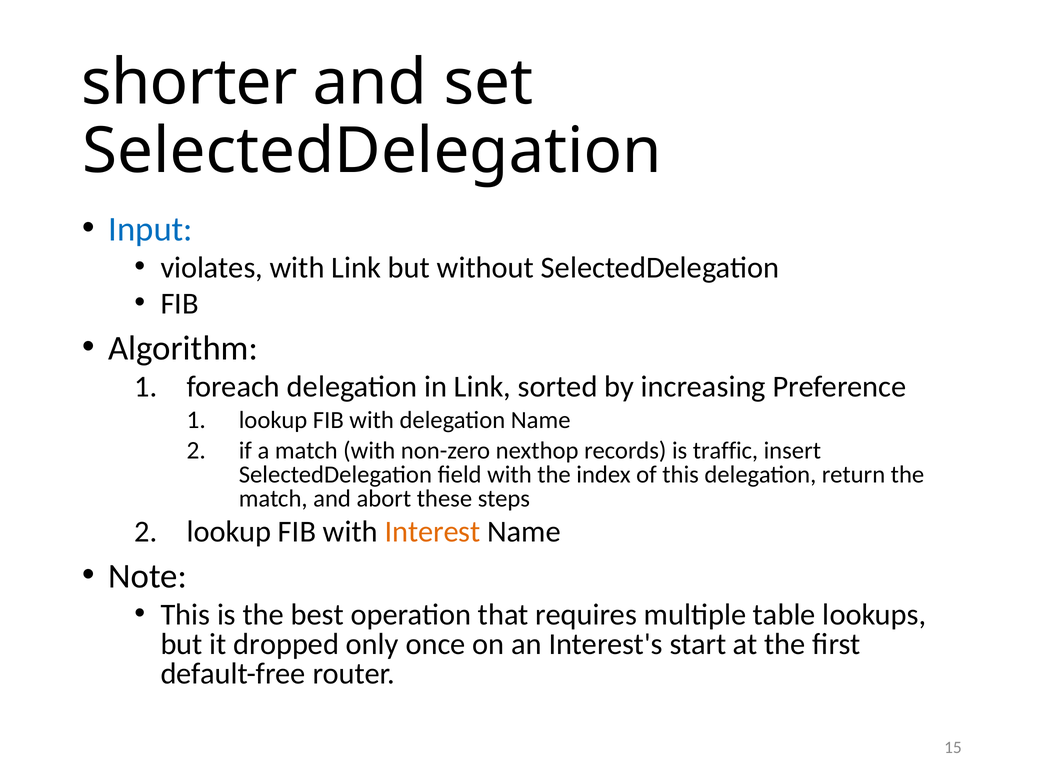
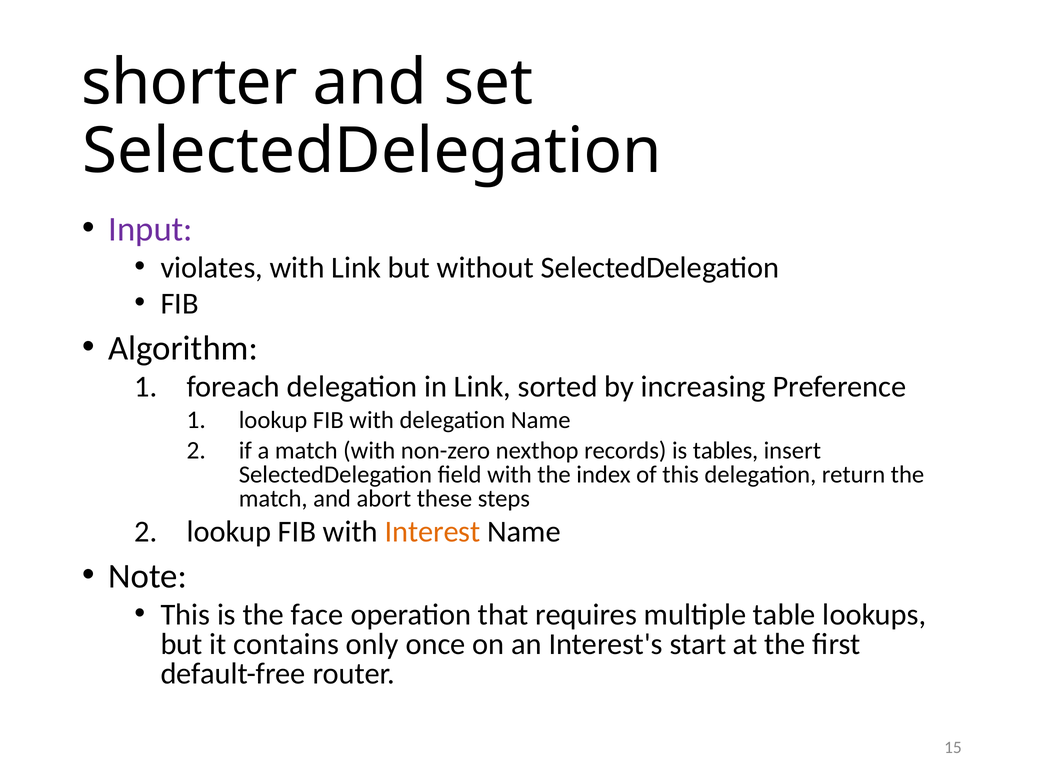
Input colour: blue -> purple (151, 229)
traffic: traffic -> tables (726, 451)
best: best -> face (317, 614)
dropped: dropped -> contains (286, 644)
